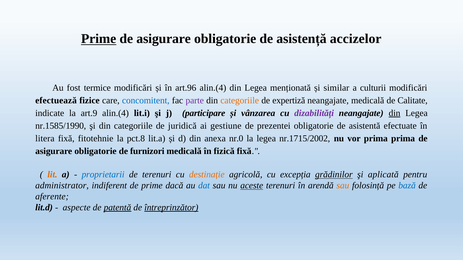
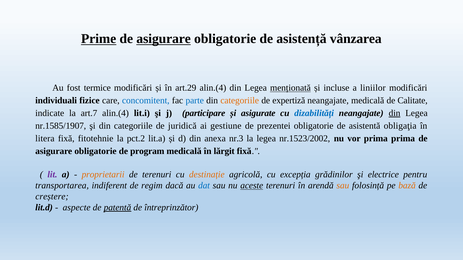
asigurare underline: none -> present (164, 39)
accizelor: accizelor -> vânzarea (356, 39)
art.96: art.96 -> art.29 (186, 88)
menționată underline: none -> present (290, 88)
similar: similar -> incluse (336, 88)
culturii: culturii -> liniilor (373, 88)
efectuează: efectuează -> individuali (56, 101)
parte colour: purple -> blue (195, 101)
art.9: art.9 -> art.7 (89, 113)
vânzarea: vânzarea -> asigurate (258, 113)
dizabilități colour: purple -> blue (314, 113)
nr.1585/1990: nr.1585/1990 -> nr.1585/1907 (61, 126)
efectuate: efectuate -> obligaţia (400, 126)
pct.8: pct.8 -> pct.2 (136, 139)
nr.0: nr.0 -> nr.3 (236, 139)
nr.1715/2002: nr.1715/2002 -> nr.1523/2002 (305, 139)
furnizori: furnizori -> program (147, 151)
fizică: fizică -> lărgit (224, 151)
lit colour: orange -> purple (52, 175)
proprietarii colour: blue -> orange (103, 175)
grădinilor underline: present -> none (334, 175)
aplicată: aplicată -> electrice (383, 175)
administrator: administrator -> transportarea (62, 186)
de prime: prime -> regim (152, 186)
bază colour: blue -> orange (407, 186)
aferente: aferente -> creștere (52, 197)
întreprinzător underline: present -> none (171, 208)
